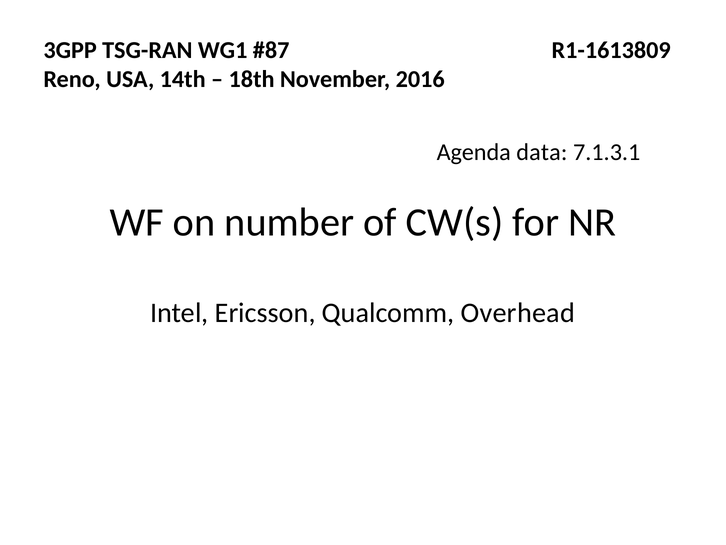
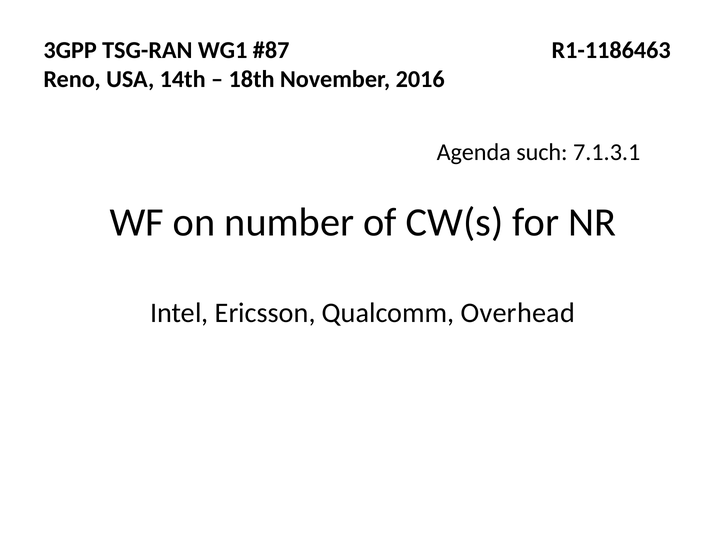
R1-1613809: R1-1613809 -> R1-1186463 (611, 50)
data: data -> such (542, 152)
